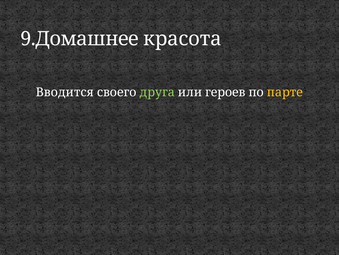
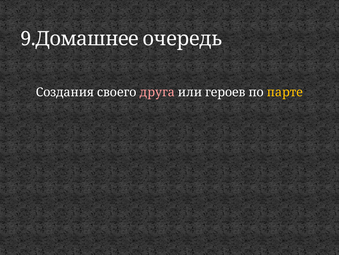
красота: красота -> очередь (182, 39)
Вводится: Вводится -> Создания (65, 92)
друга colour: light green -> pink (157, 92)
